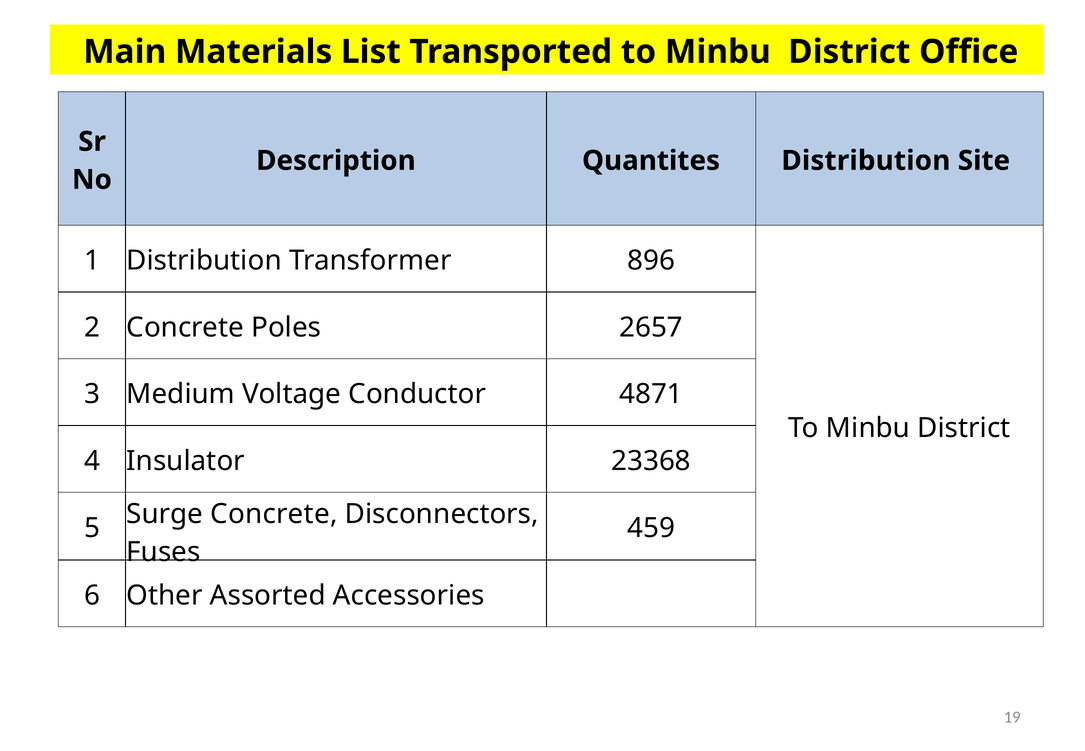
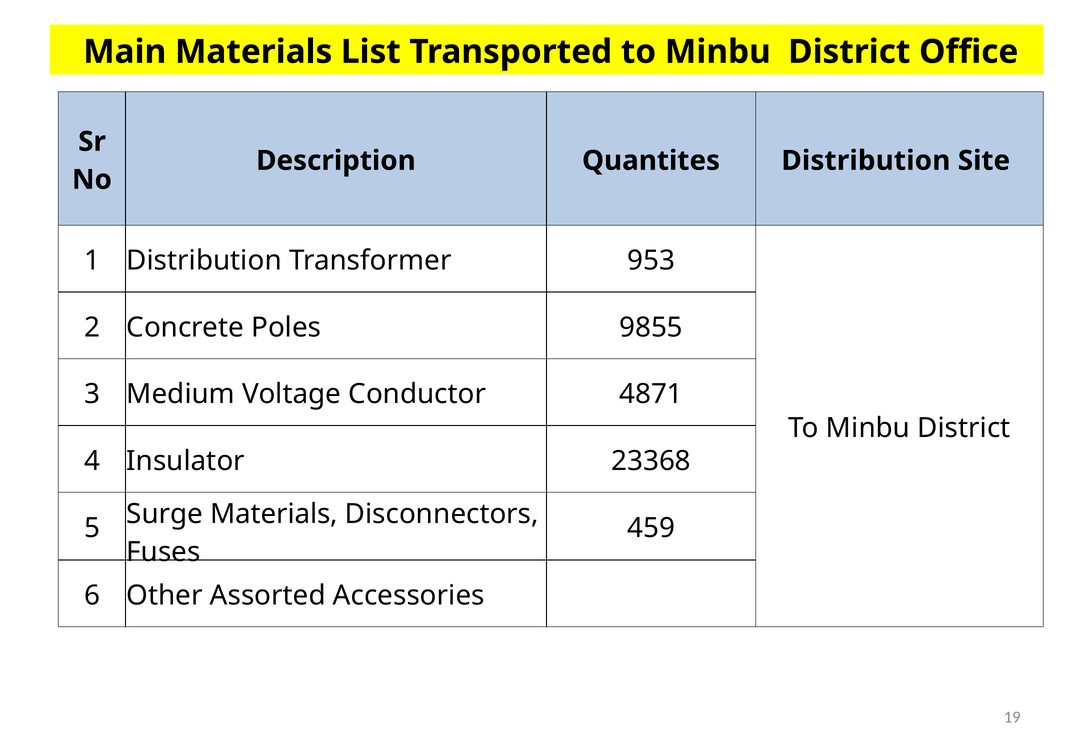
896: 896 -> 953 (651, 261)
2657: 2657 -> 9855 (651, 328)
Surge Concrete: Concrete -> Materials (274, 514)
